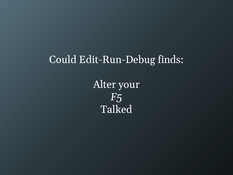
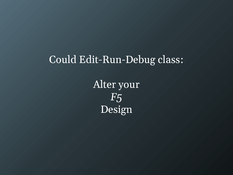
finds: finds -> class (171, 60)
Talked: Talked -> Design (116, 109)
